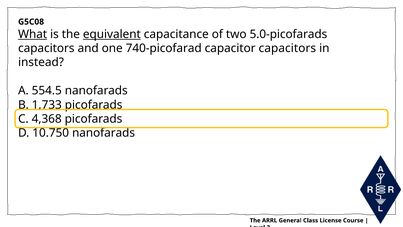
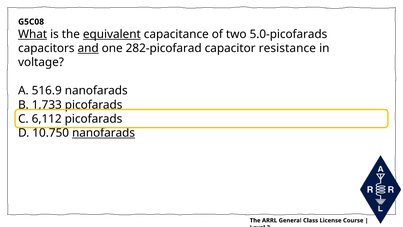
and underline: none -> present (88, 48)
740-picofarad: 740-picofarad -> 282-picofarad (164, 48)
capacitor capacitors: capacitors -> resistance (287, 48)
instead: instead -> voltage (41, 62)
554.5: 554.5 -> 516.9 (47, 91)
4,368: 4,368 -> 6,112 (47, 119)
nanofarads underline: none -> present (104, 133)
